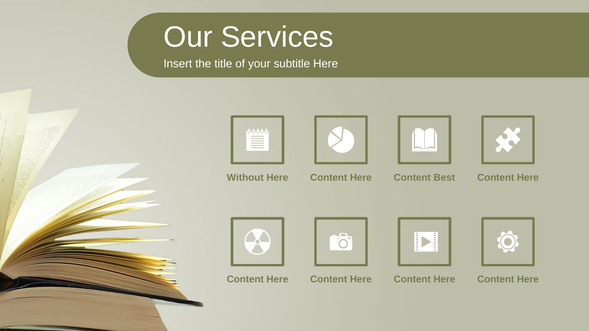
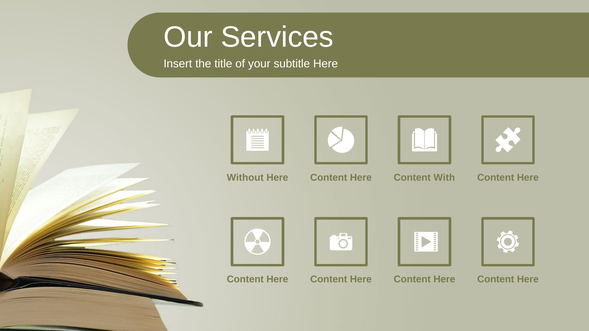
Best: Best -> With (444, 178)
